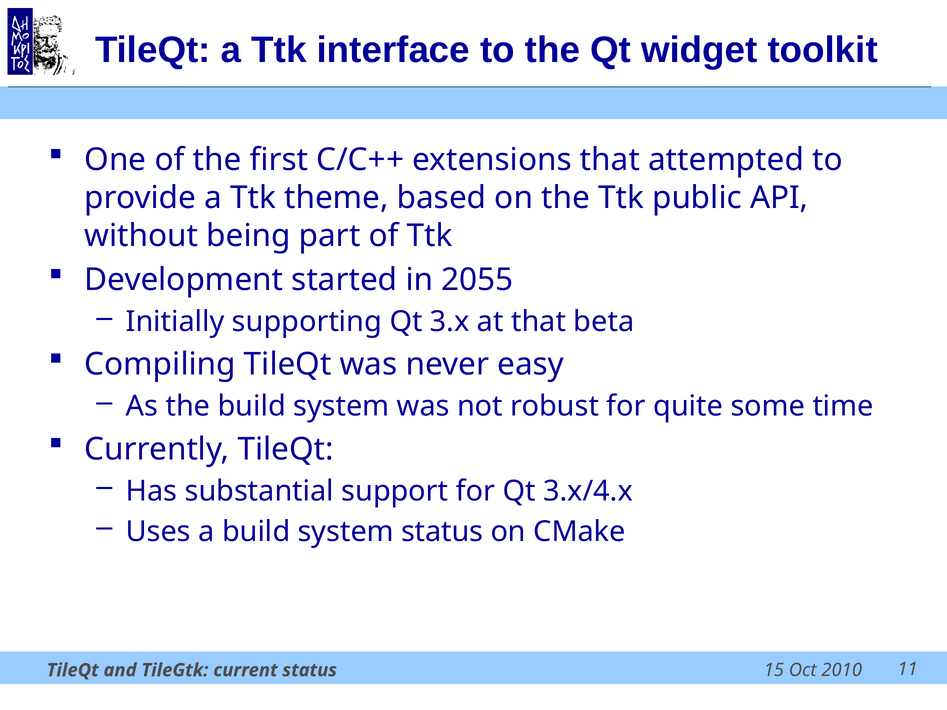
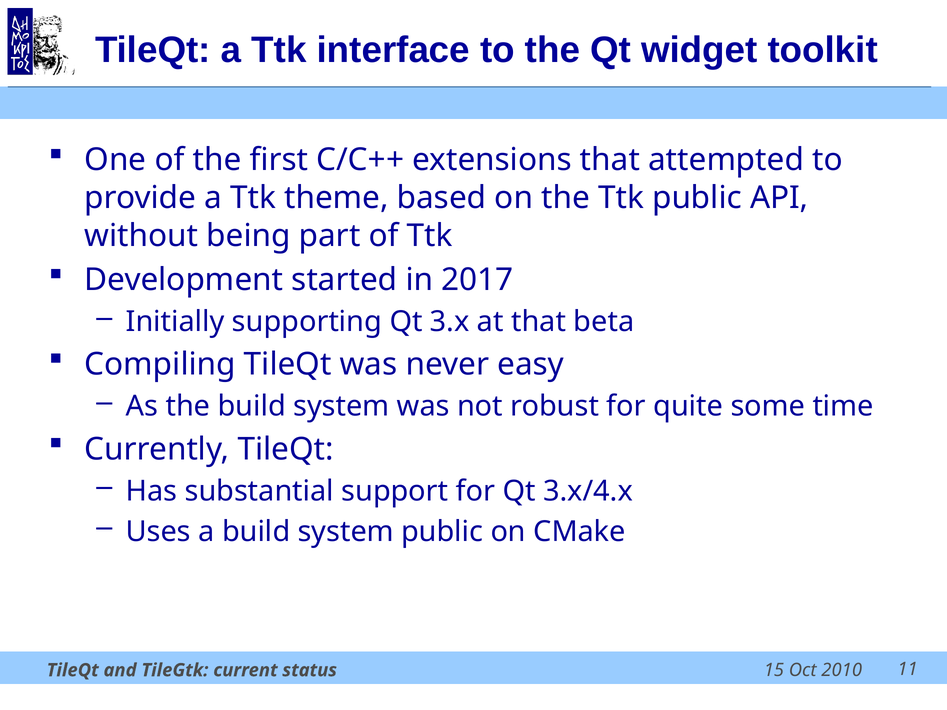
2055: 2055 -> 2017 (477, 280)
system status: status -> public (442, 532)
